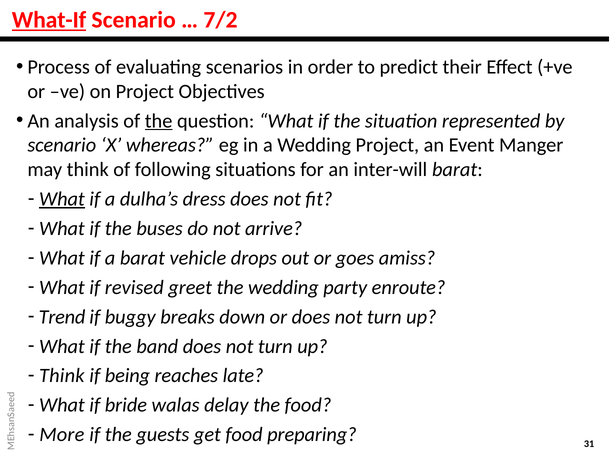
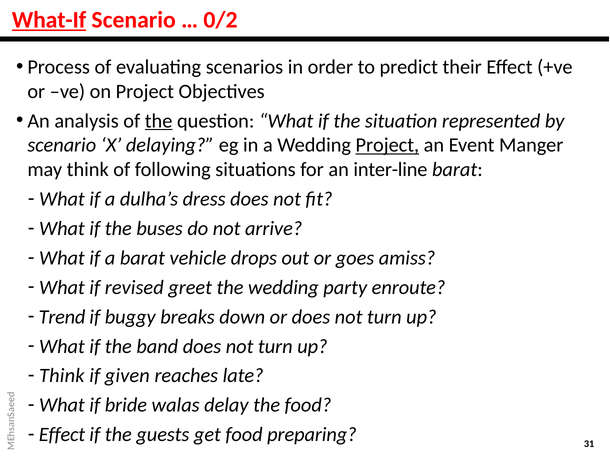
7/2: 7/2 -> 0/2 (221, 20)
whereas: whereas -> delaying (170, 145)
Project underline: none -> present (387, 145)
inter-will: inter-will -> inter-line (390, 170)
What underline: present -> none (62, 199)
being: being -> given (127, 376)
More: More -> Effect (62, 435)
